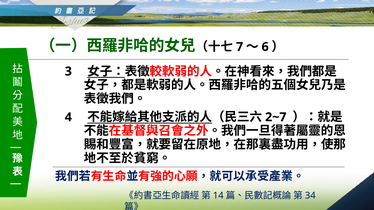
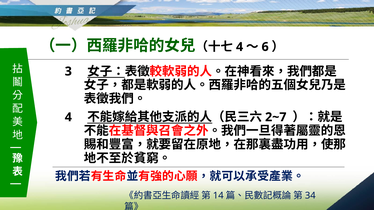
7: 7 -> 4 (240, 47)
